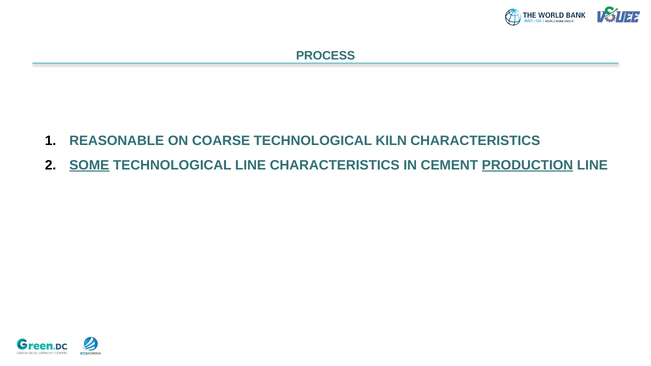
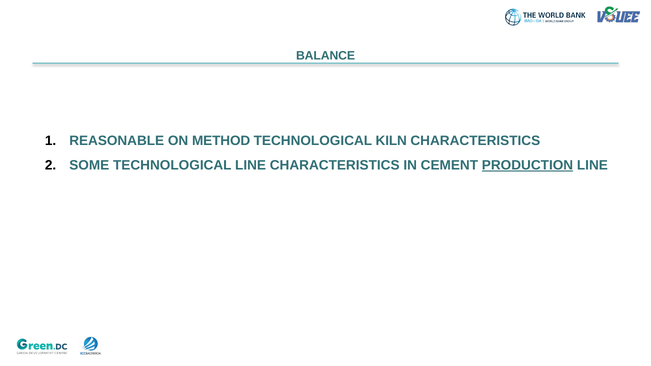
PROCESS: PROCESS -> BALANCE (326, 56)
COARSE: COARSE -> METHOD (221, 141)
SOME underline: present -> none (89, 165)
